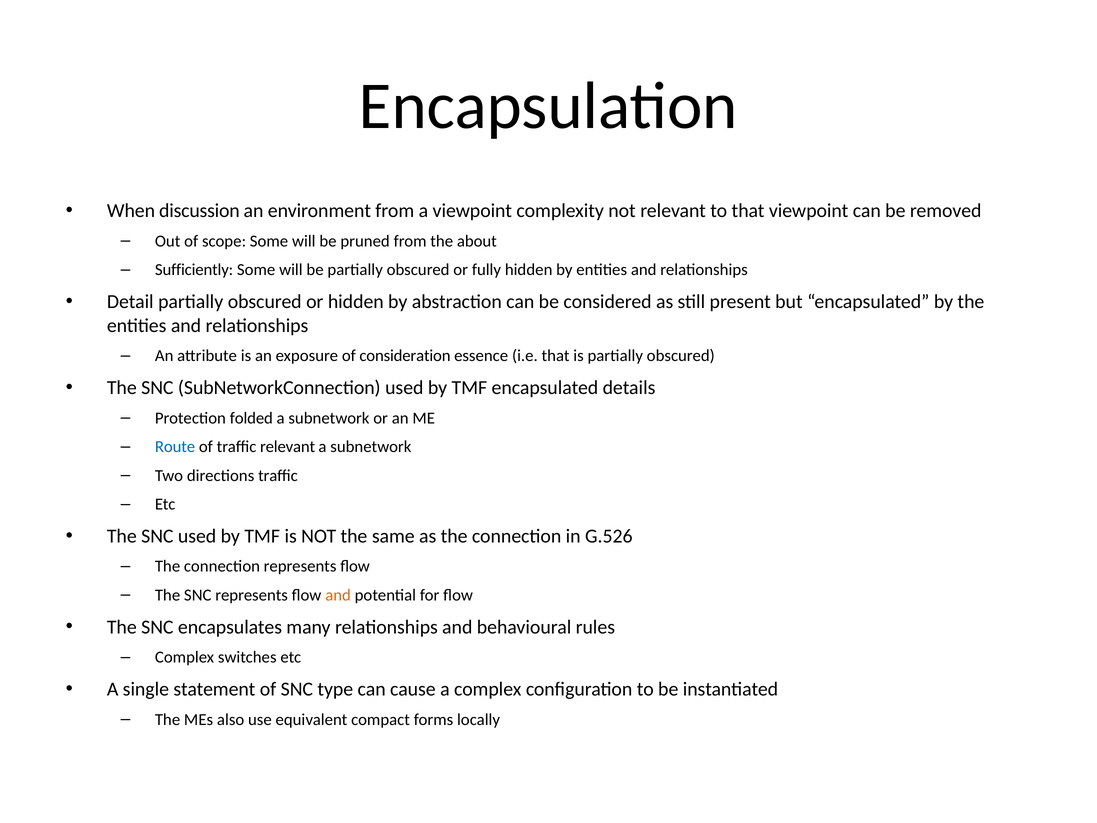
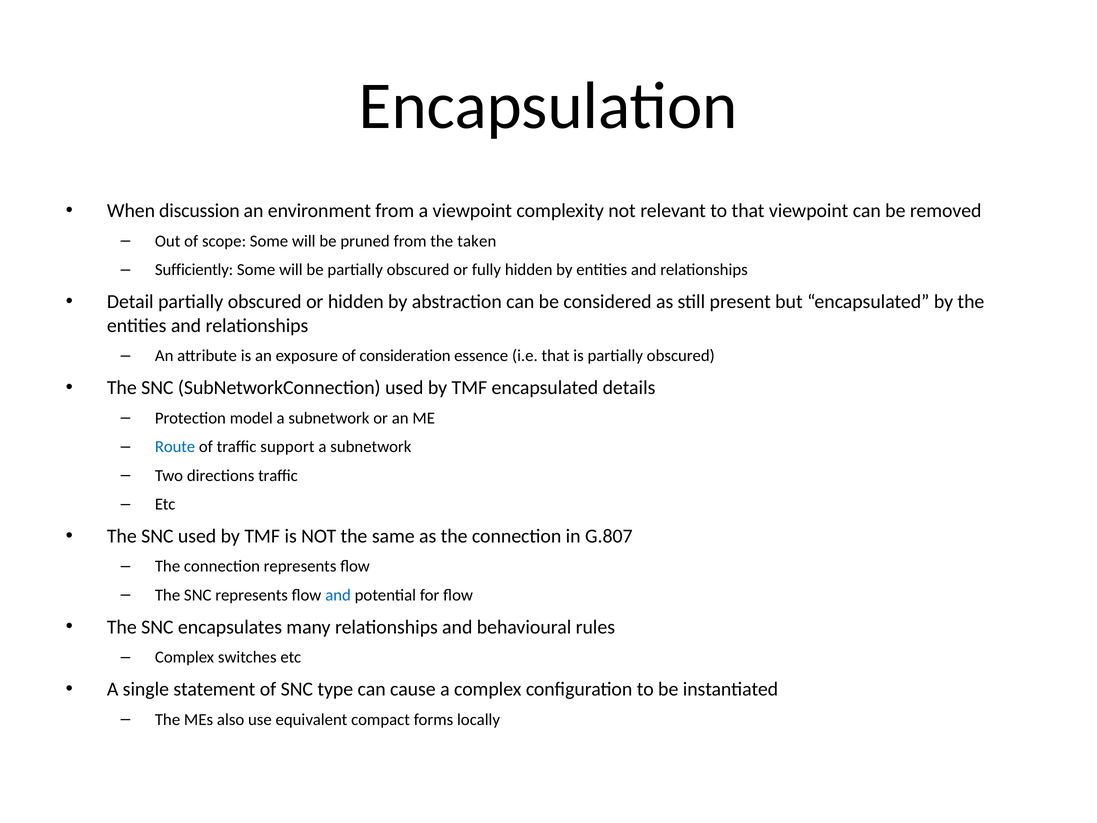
about: about -> taken (477, 241)
folded: folded -> model (251, 418)
traffic relevant: relevant -> support (287, 447)
G.526: G.526 -> G.807 (609, 536)
and colour: orange -> blue (338, 595)
